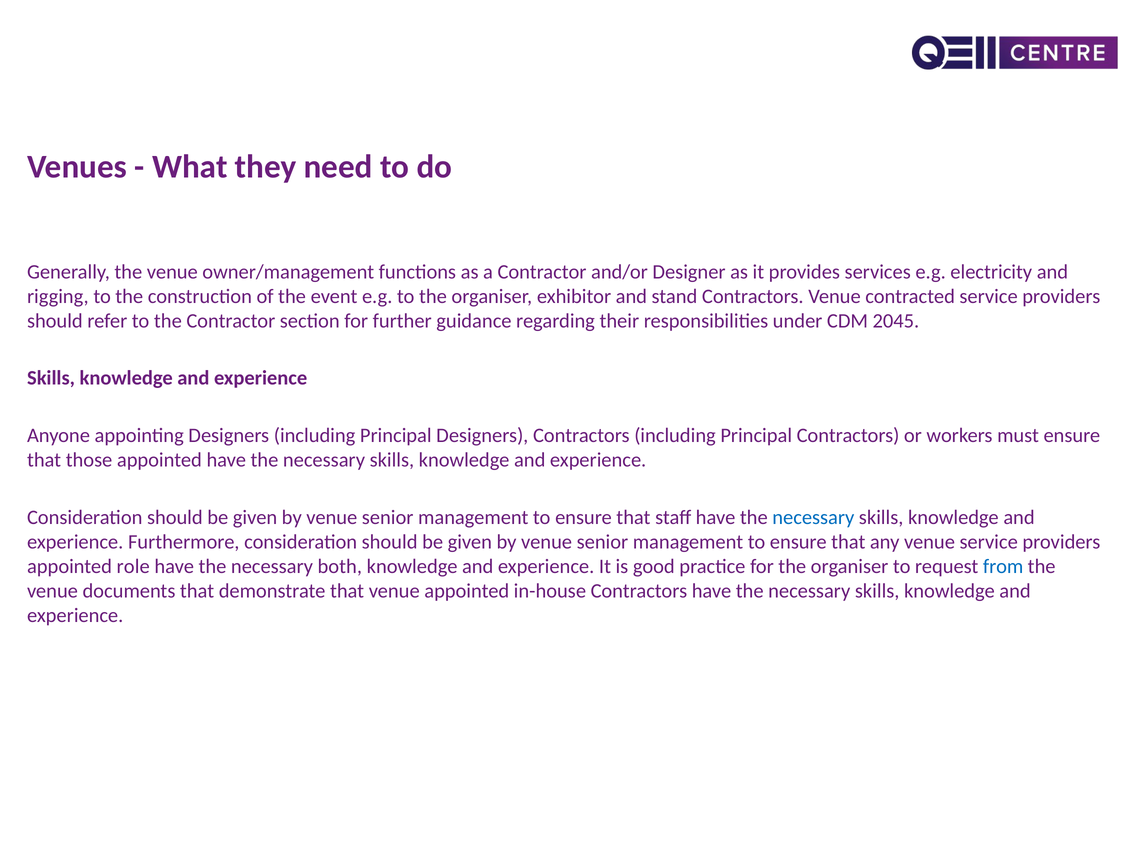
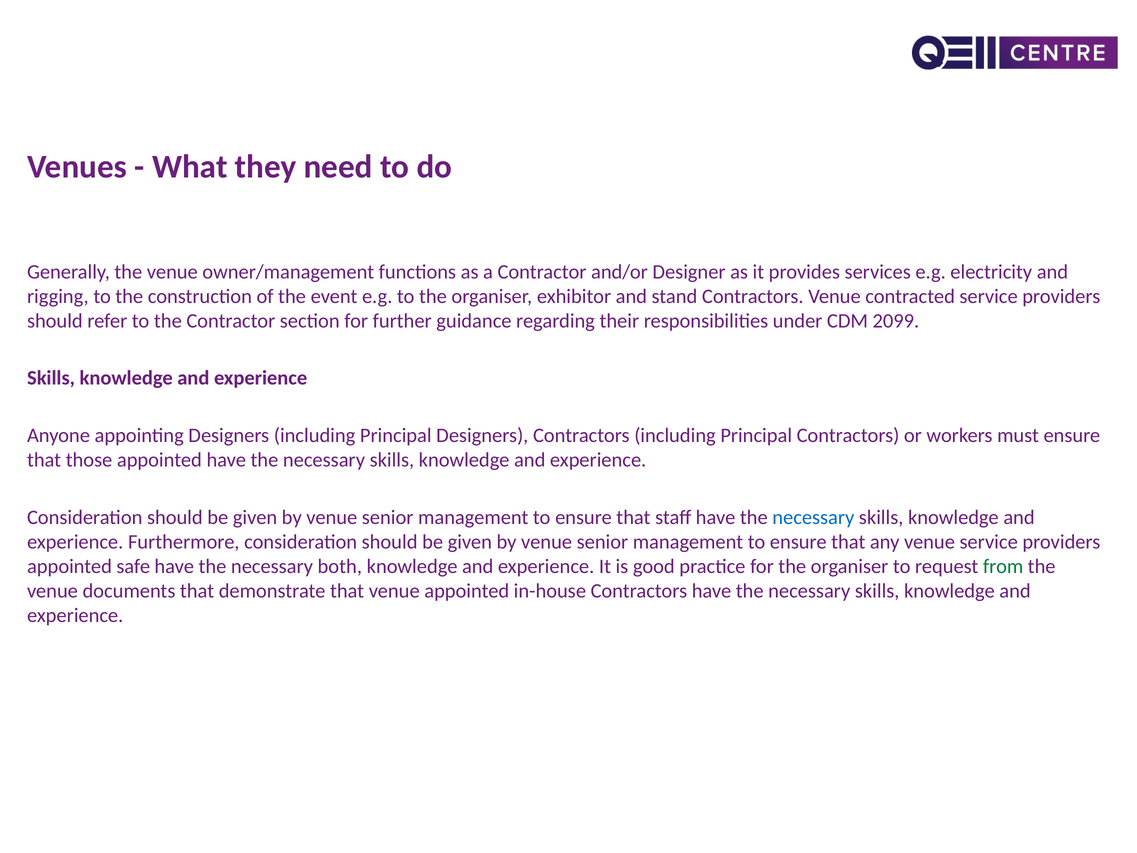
2045: 2045 -> 2099 (896, 321)
role: role -> safe (133, 566)
from colour: blue -> green (1003, 566)
